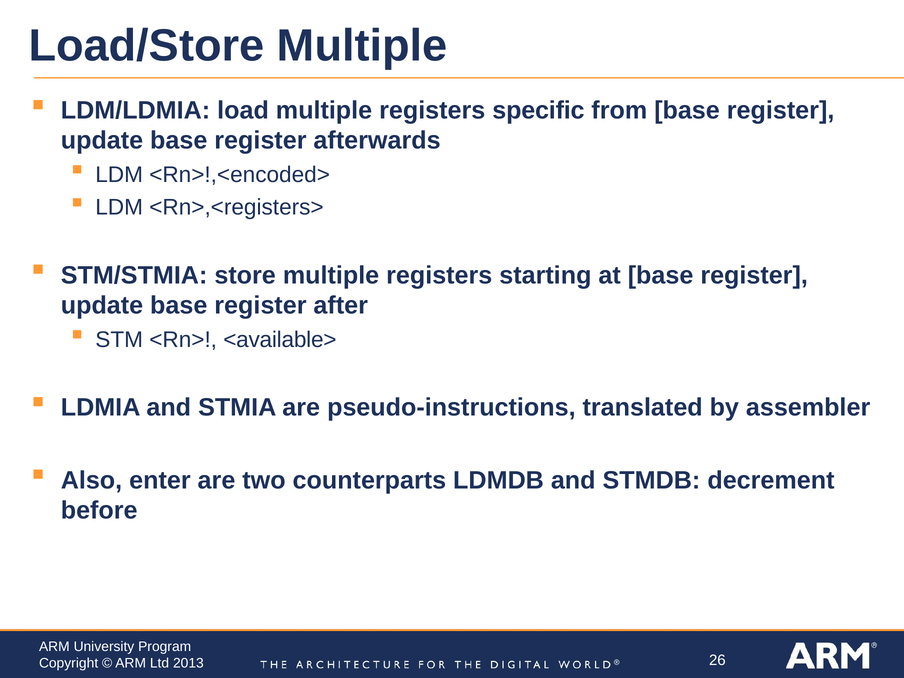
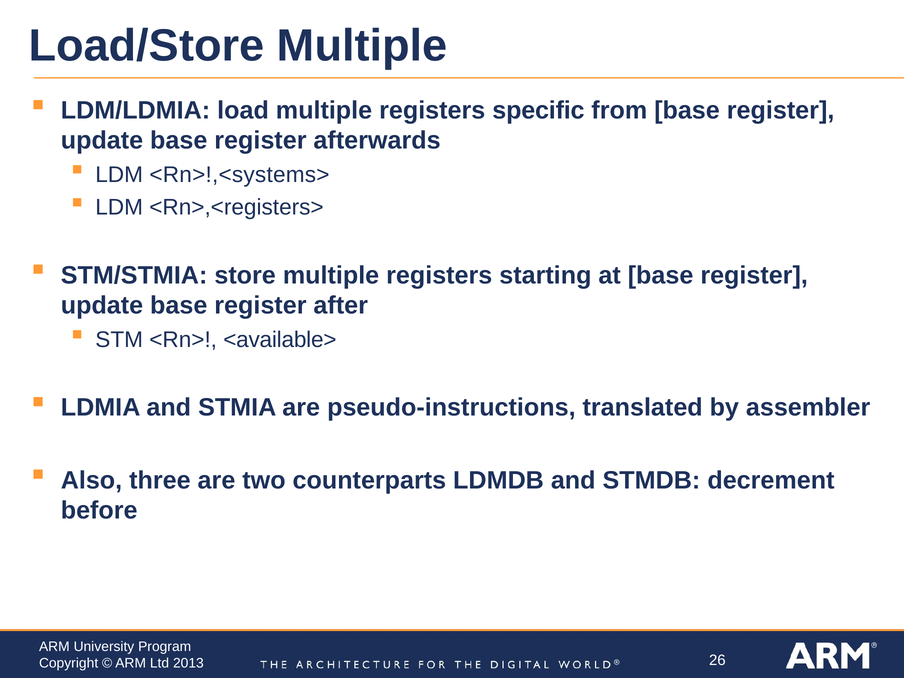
<Rn>!,<encoded>: <Rn>!,<encoded> -> <Rn>!,<systems> (239, 175)
enter: enter -> three (160, 480)
